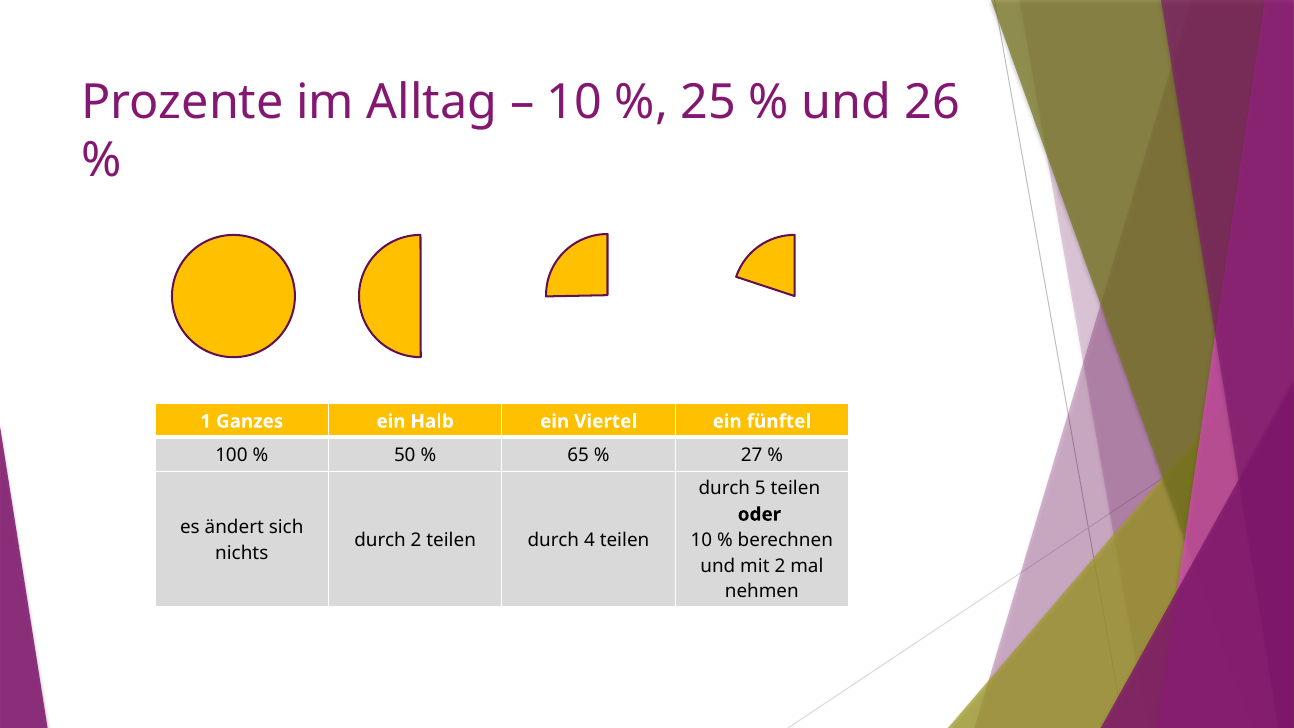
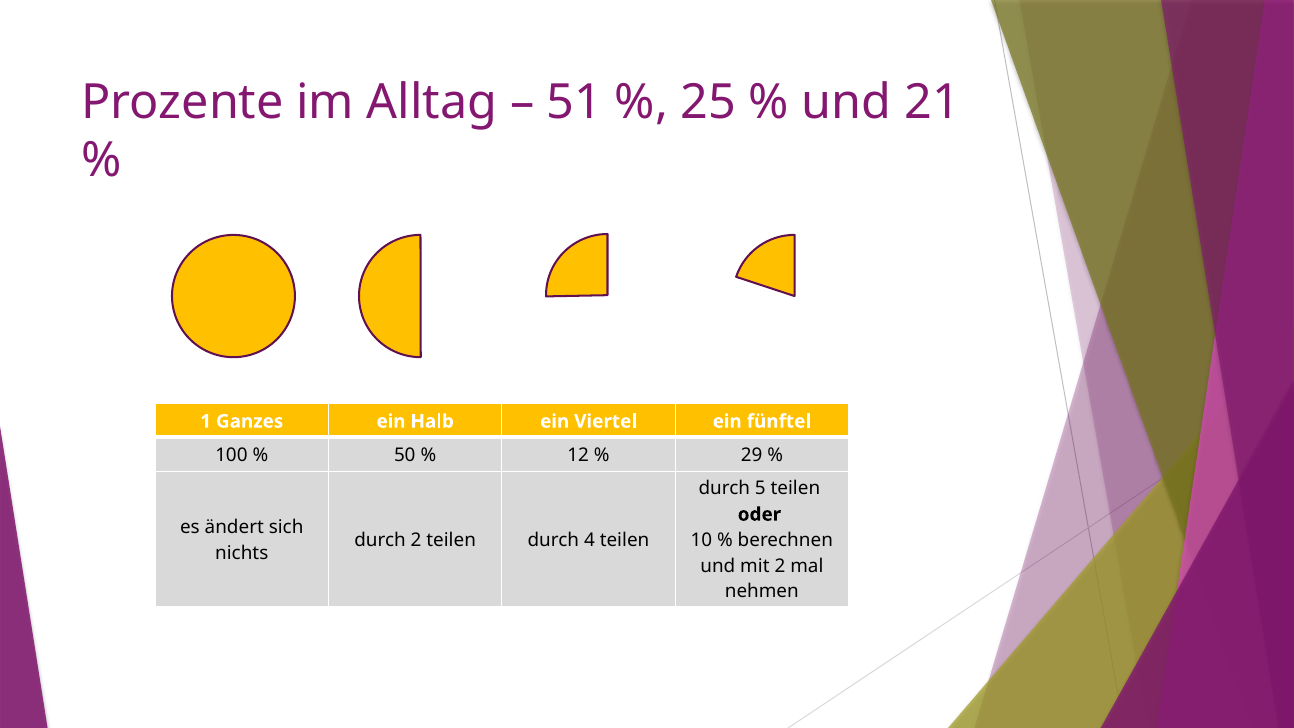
10: 10 -> 51 (575, 102)
26: 26 -> 21 (932, 102)
65: 65 -> 12 (578, 455)
27: 27 -> 29 (752, 455)
